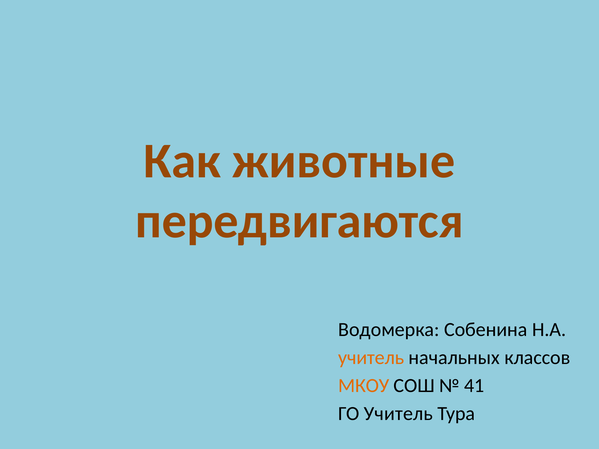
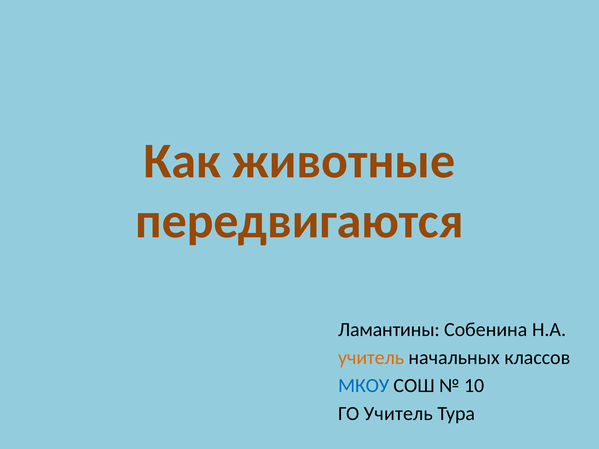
Водомерка: Водомерка -> Ламантины (389, 330)
МКОУ colour: orange -> blue (364, 386)
41: 41 -> 10 (474, 386)
